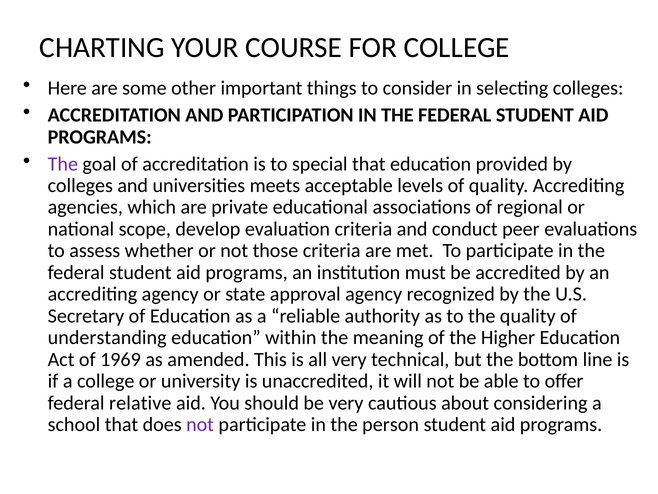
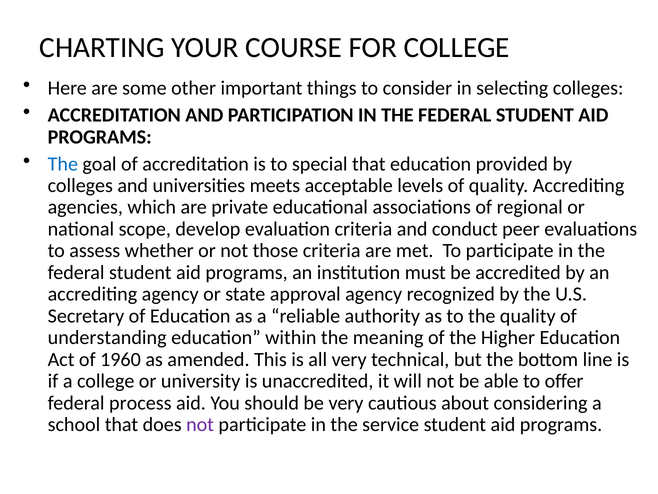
The colour: purple -> blue (63, 164)
1969: 1969 -> 1960 (120, 359)
relative: relative -> process (140, 402)
person: person -> service (391, 424)
